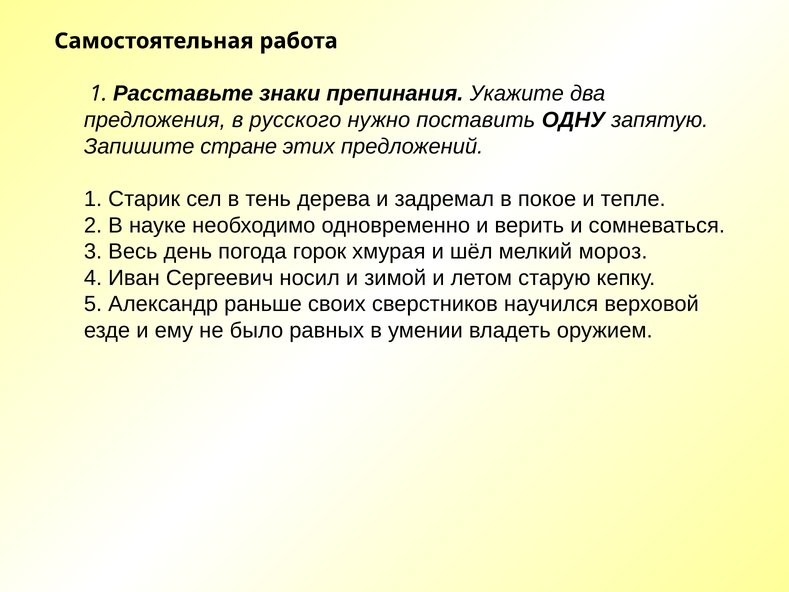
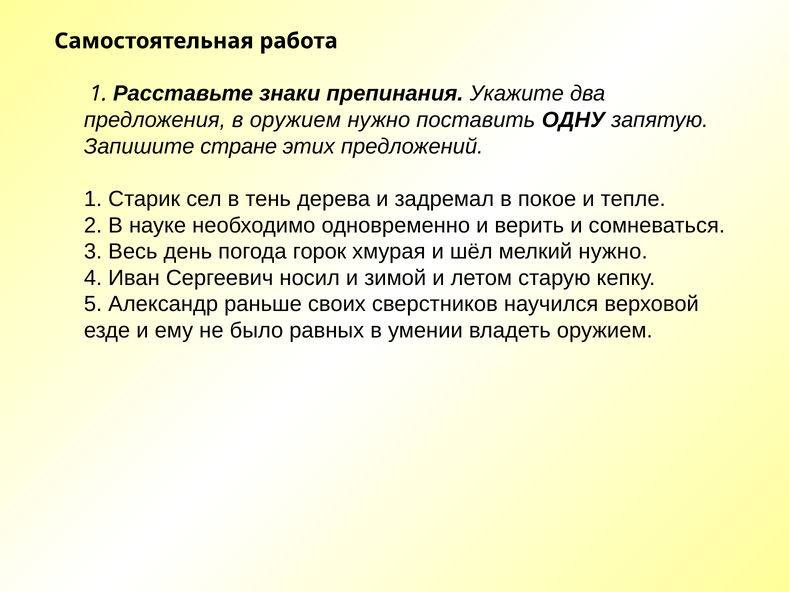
в русского: русского -> оружием (295, 120)
мелкий мороз: мороз -> нужно (613, 251)
